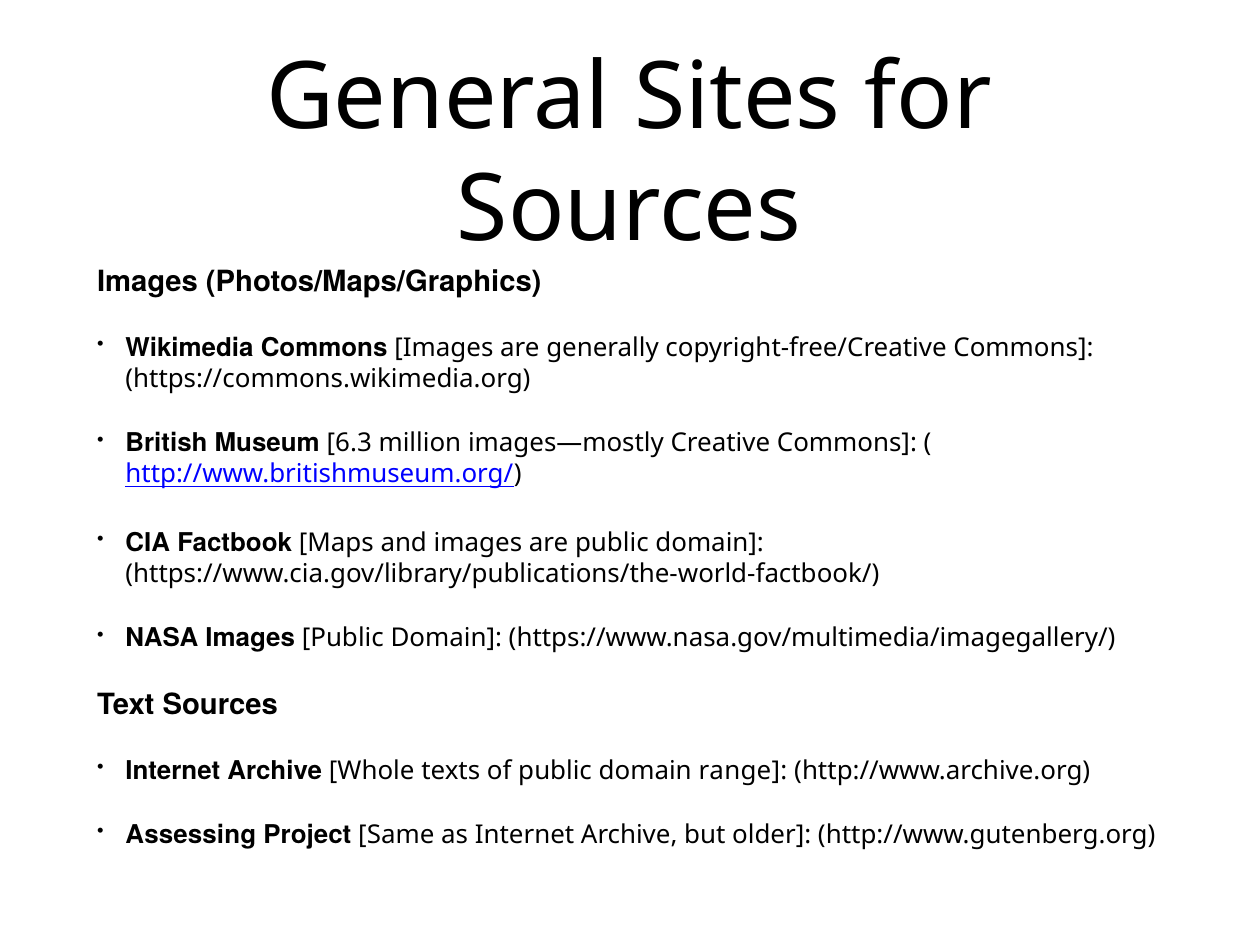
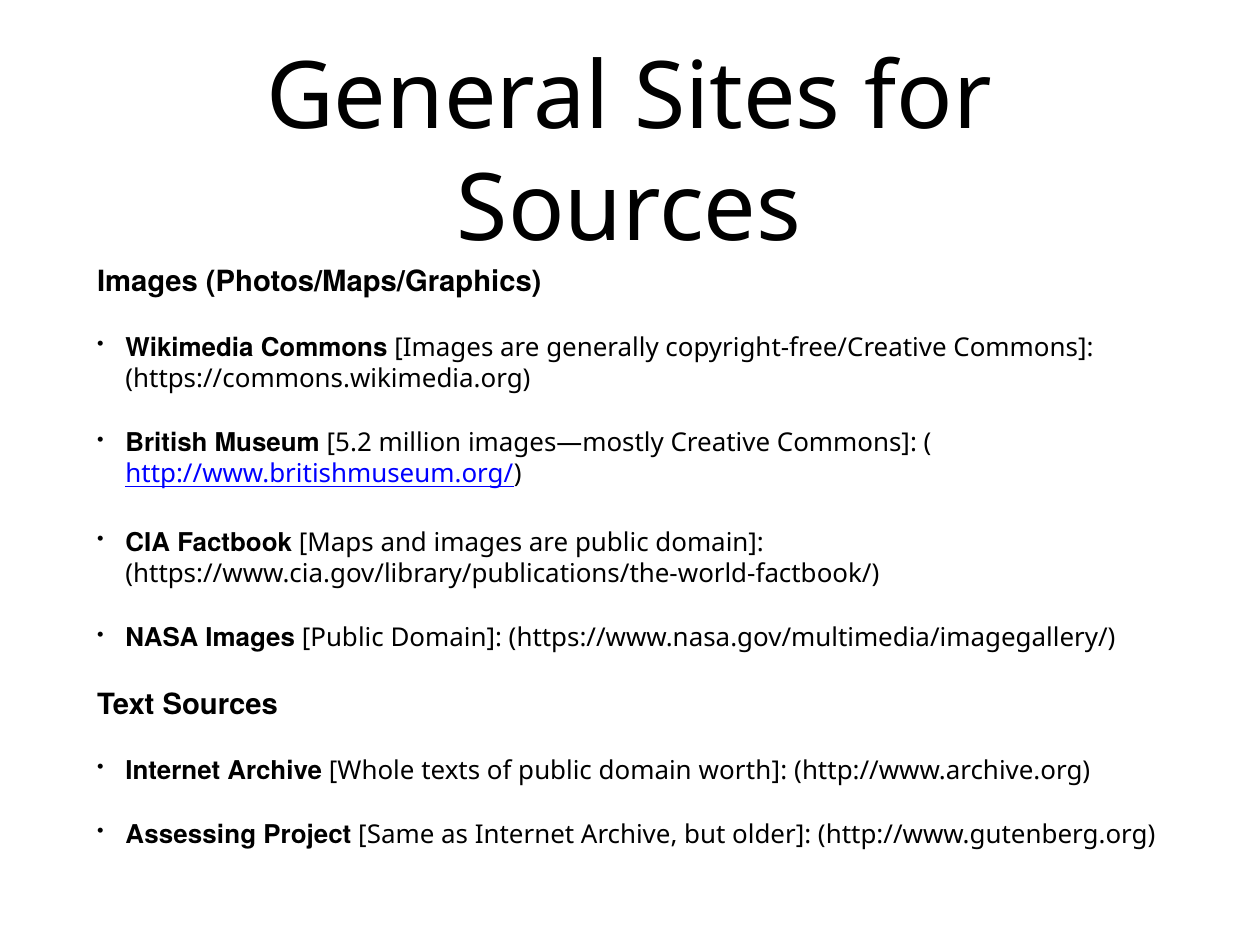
6.3: 6.3 -> 5.2 (349, 444)
range: range -> worth (743, 771)
